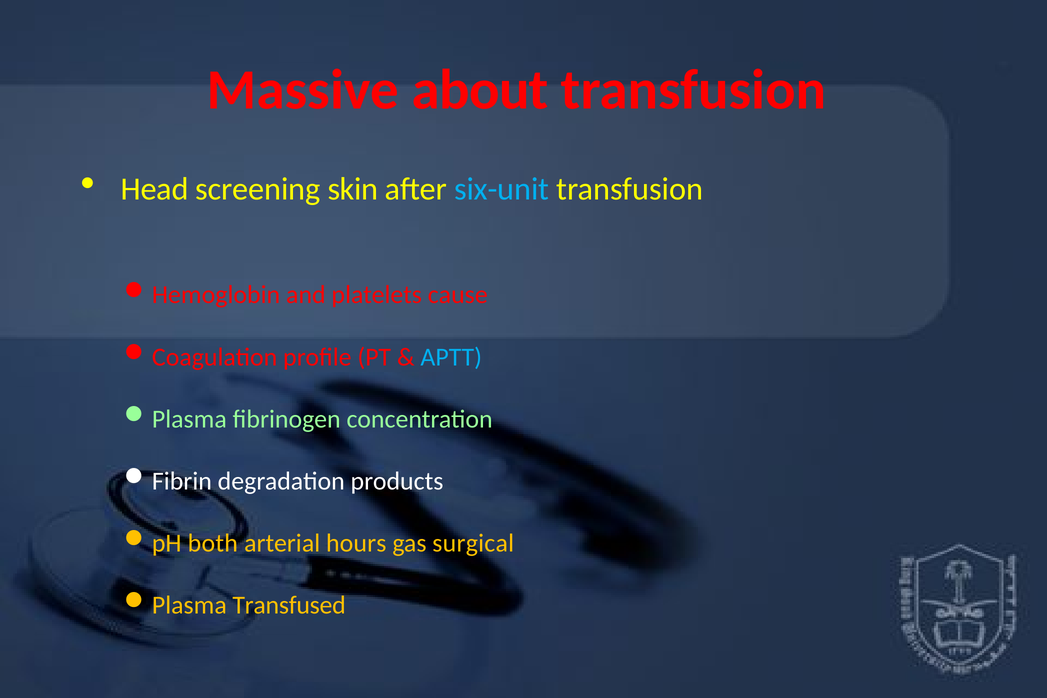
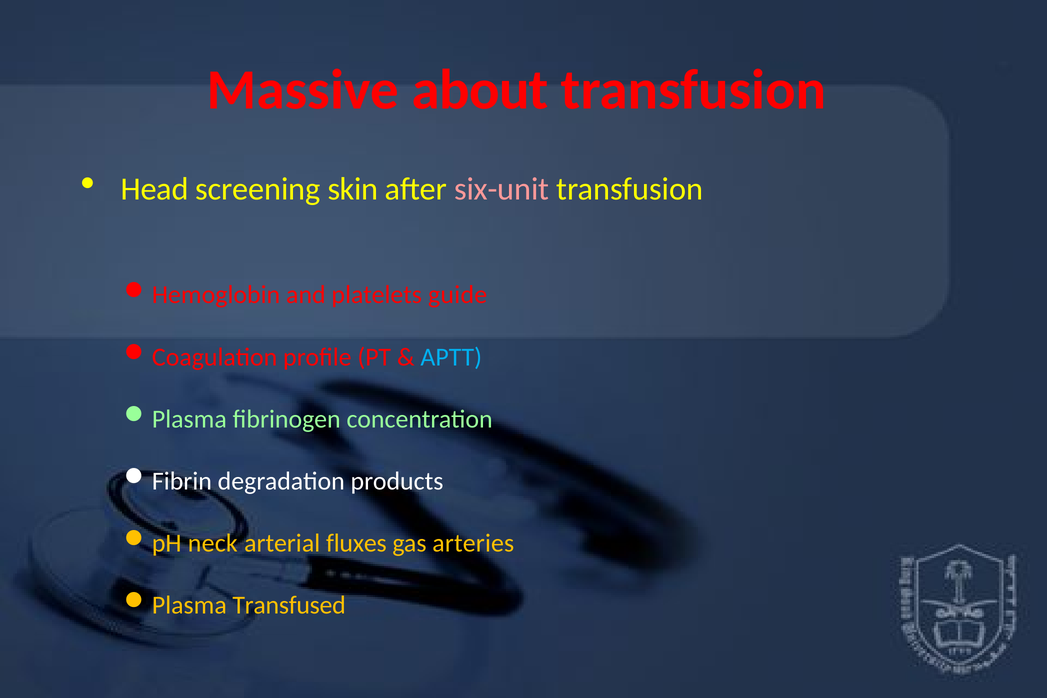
six-unit colour: light blue -> pink (502, 189)
cause: cause -> guide (458, 295)
both: both -> neck (213, 543)
hours: hours -> fluxes (356, 543)
surgical: surgical -> arteries (473, 543)
